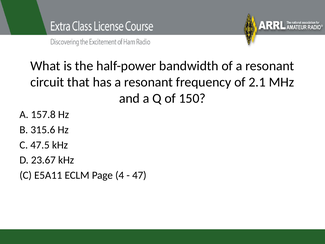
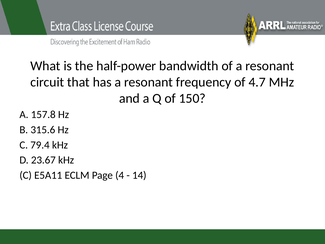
2.1: 2.1 -> 4.7 (257, 82)
47.5: 47.5 -> 79.4 (40, 145)
47: 47 -> 14 (139, 175)
